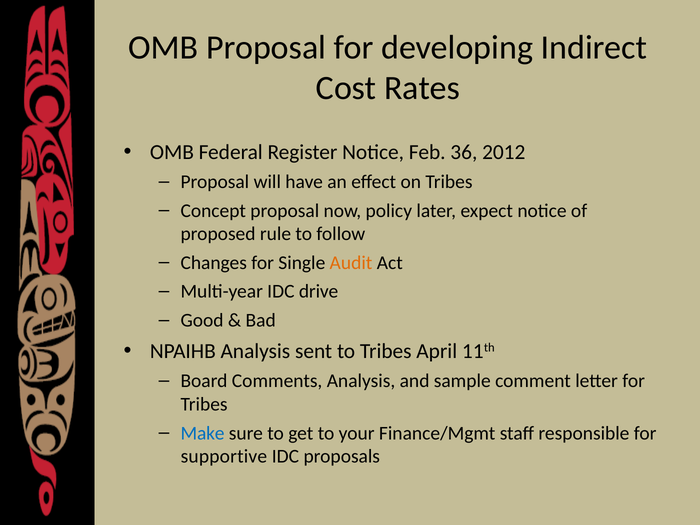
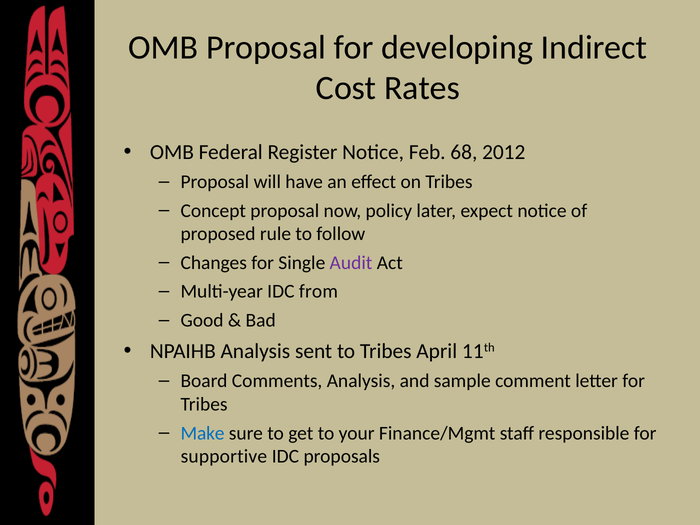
36: 36 -> 68 (464, 152)
Audit colour: orange -> purple (351, 263)
drive: drive -> from (318, 292)
